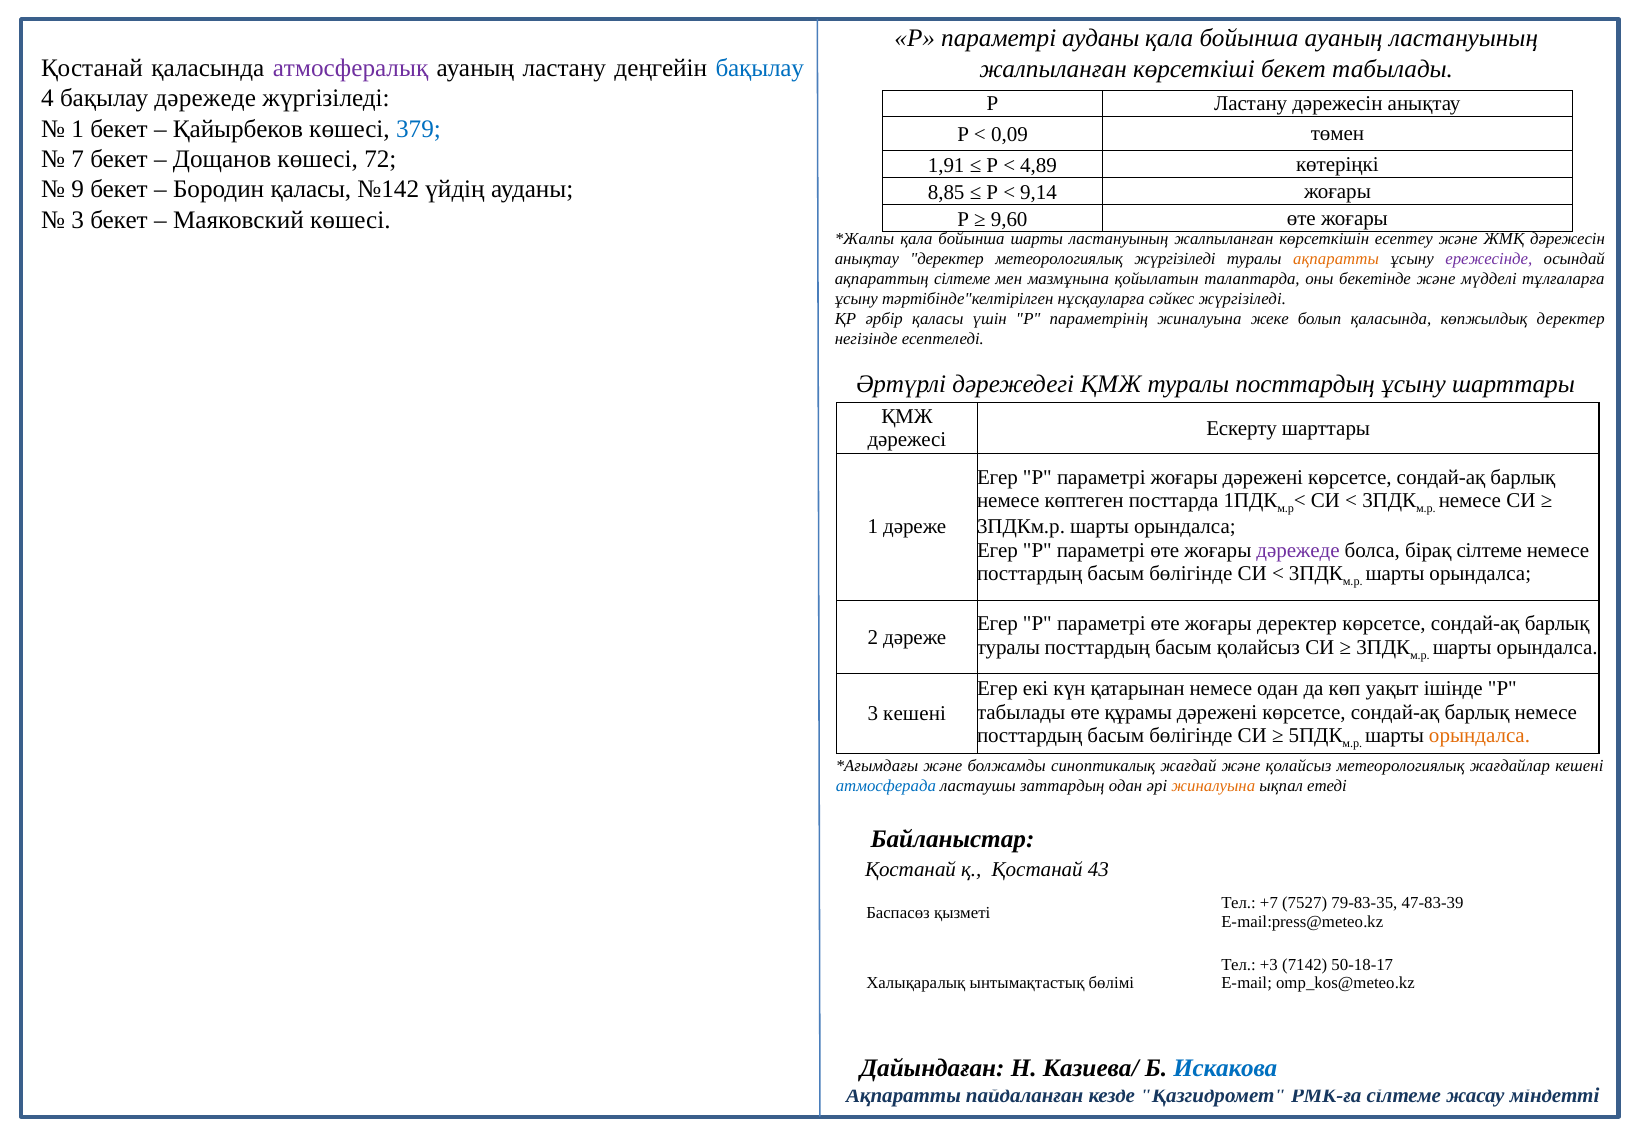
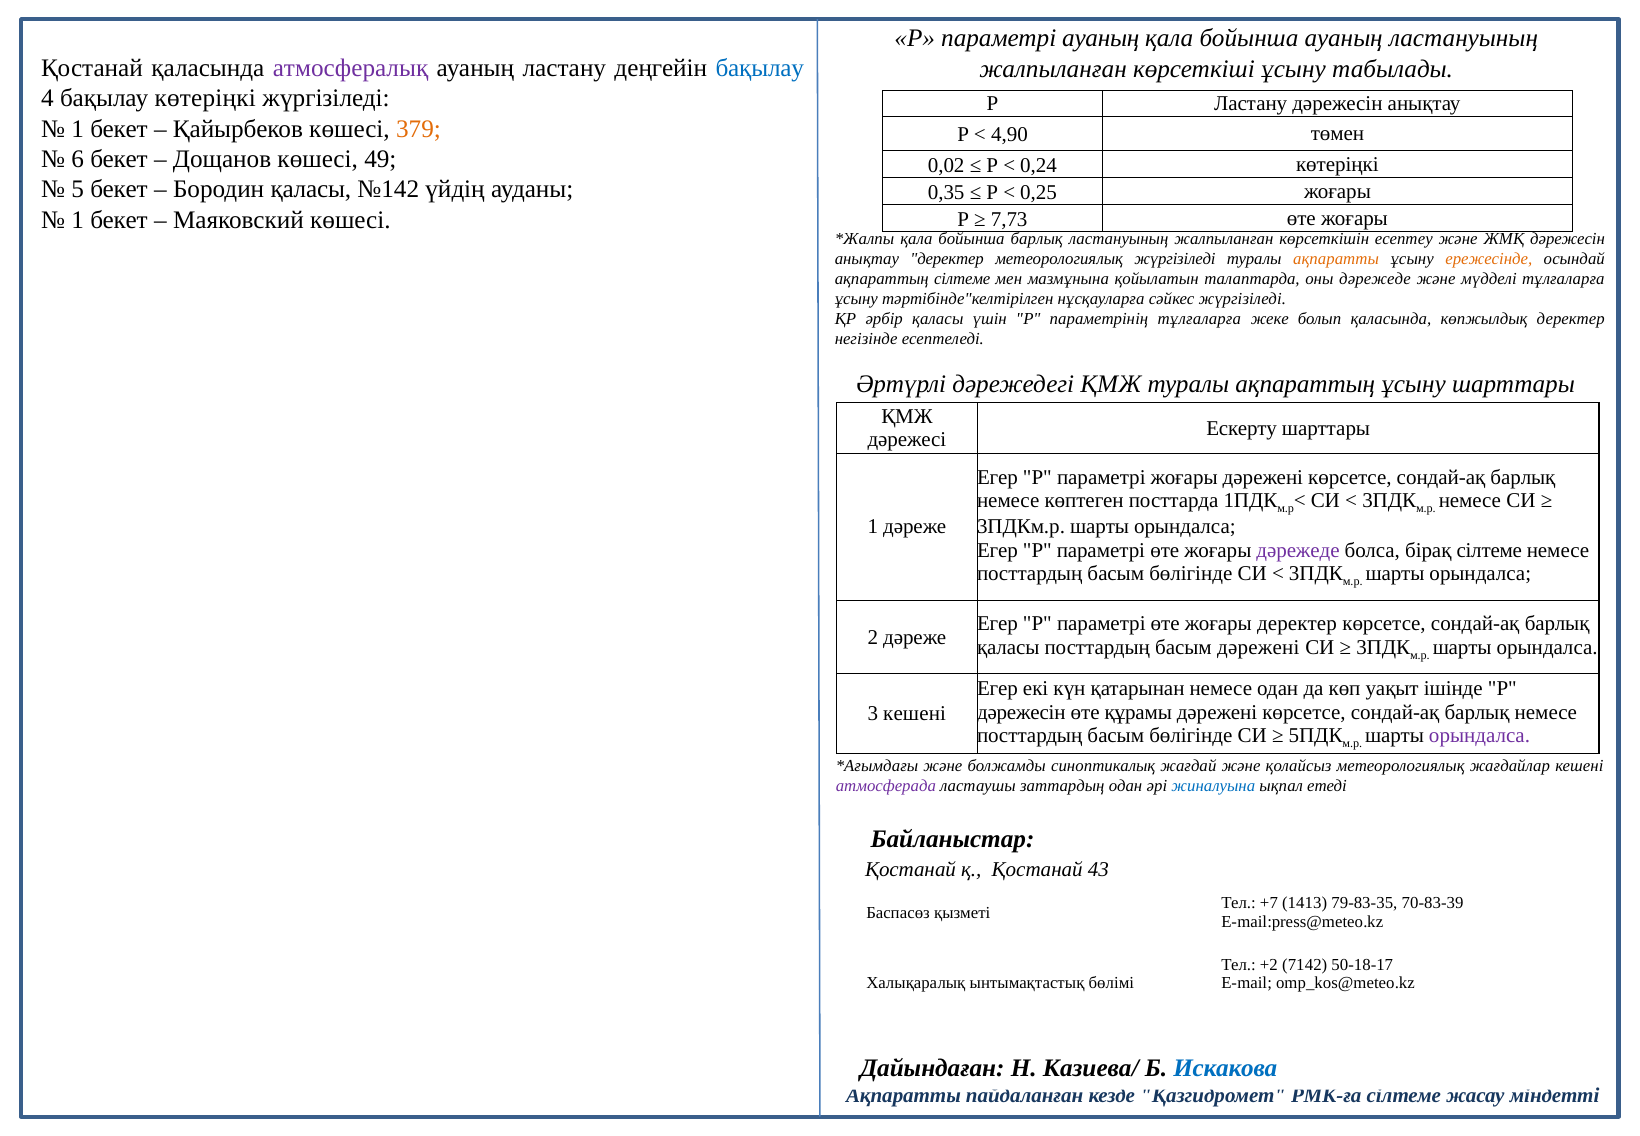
параметрі ауданы: ауданы -> ауаның (1101, 39)
көрсеткіші бекет: бекет -> ұсыну (1293, 69)
бақылау дәрежеде: дәрежеде -> көтеріңкі (205, 98)
379 colour: blue -> orange (418, 129)
0,09: 0,09 -> 4,90 (1009, 134)
7: 7 -> 6 (78, 159)
72: 72 -> 49 (380, 159)
1,91: 1,91 -> 0,02 (946, 165)
4,89: 4,89 -> 0,24 (1039, 165)
9: 9 -> 5 (78, 189)
8,85: 8,85 -> 0,35 (946, 192)
9,14: 9,14 -> 0,25 (1039, 192)
3: 3 -> 1 (78, 220)
9,60: 9,60 -> 7,73 (1009, 219)
бойынша шарты: шарты -> барлық (1037, 238)
ережесінде colour: purple -> orange (1489, 259)
оны бекетінде: бекетінде -> дәрежеде (1375, 279)
параметрінің жиналуына: жиналуына -> тұлғаларға (1199, 319)
ҚМЖ туралы посттардың: посттардың -> ақпараттың (1305, 384)
туралы: туралы -> қаласы (1008, 647)
басым қолайсыз: қолайсыз -> дәрежені (1258, 647)
табылады: табылады -> дәрежесін (1021, 712)
орындалса colour: orange -> purple (1480, 735)
атмосферада colour: blue -> purple (886, 786)
жиналуына colour: orange -> blue (1213, 786)
7527: 7527 -> 1413 (1305, 903)
47-83-39: 47-83-39 -> 70-83-39 (1433, 903)
+3: +3 -> +2 (1269, 964)
